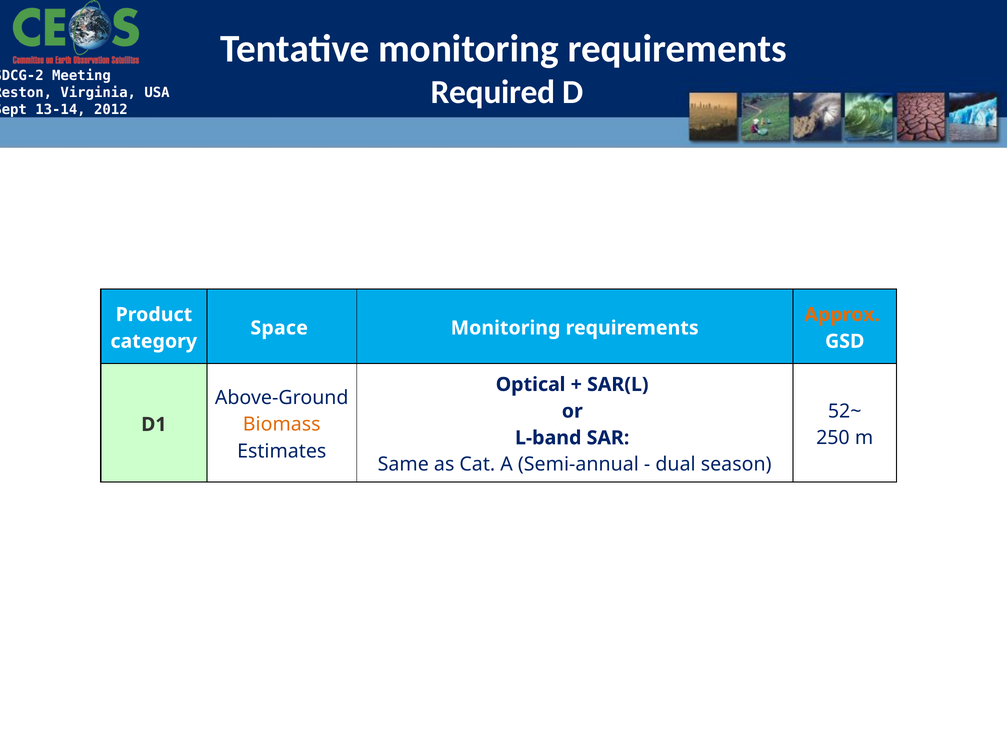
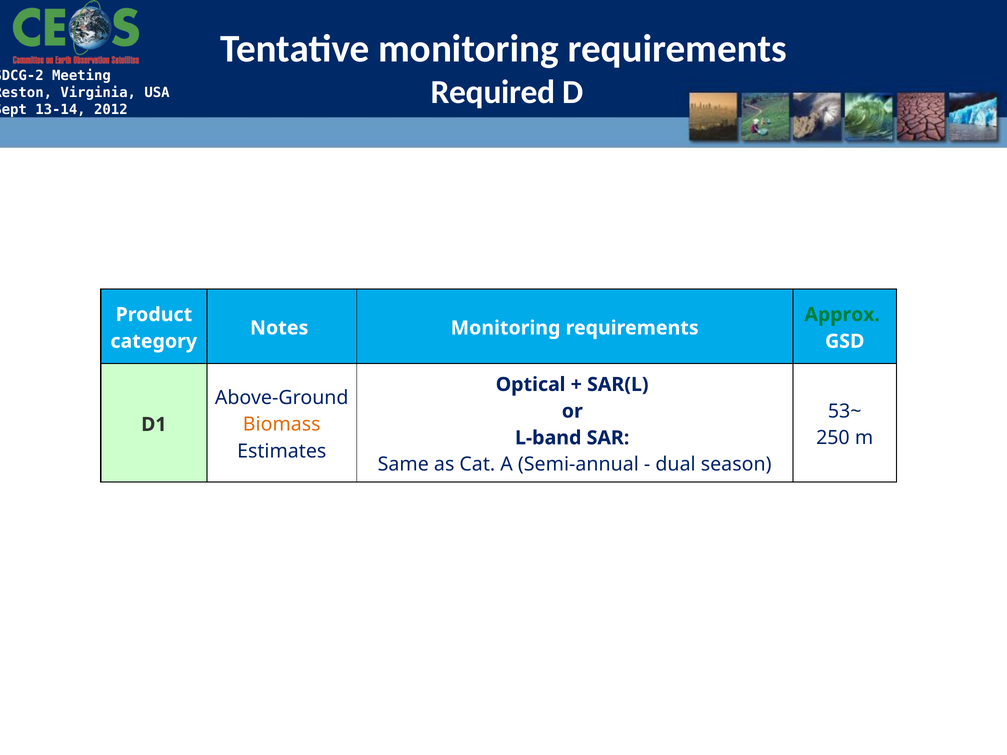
Approx colour: orange -> green (842, 315)
Space: Space -> Notes (279, 328)
52~: 52~ -> 53~ (845, 411)
